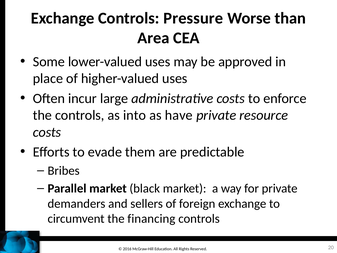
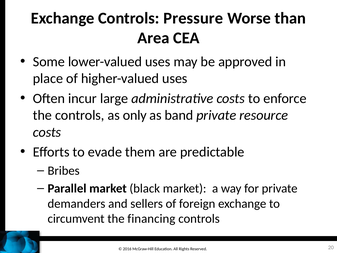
into: into -> only (135, 115)
have: have -> band (179, 115)
